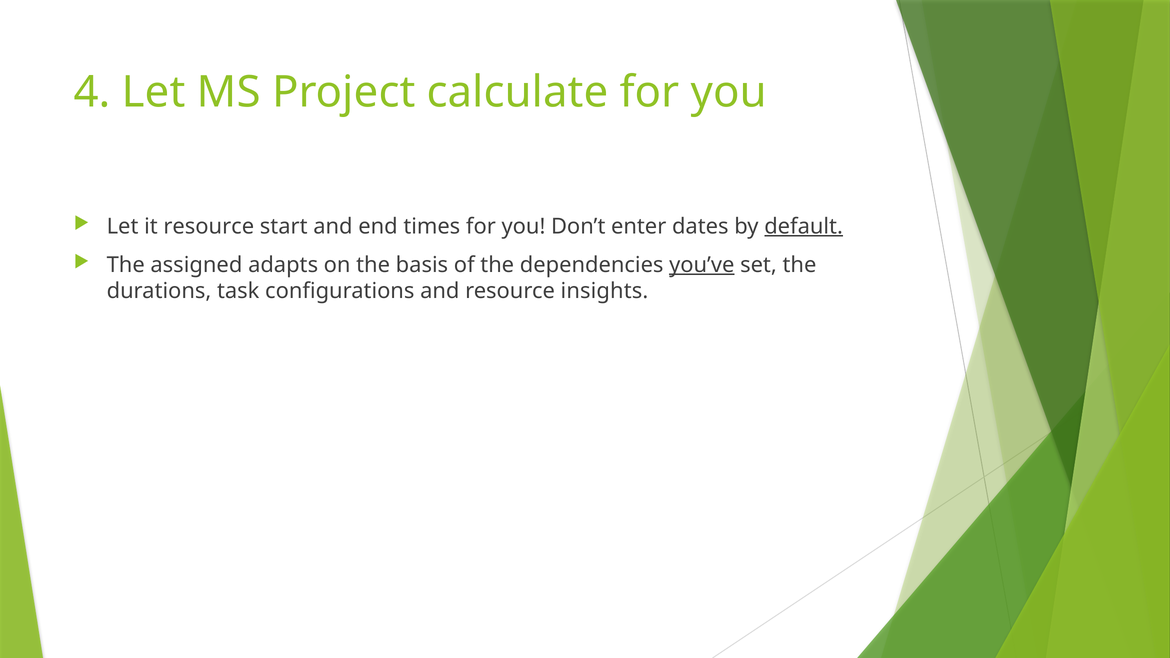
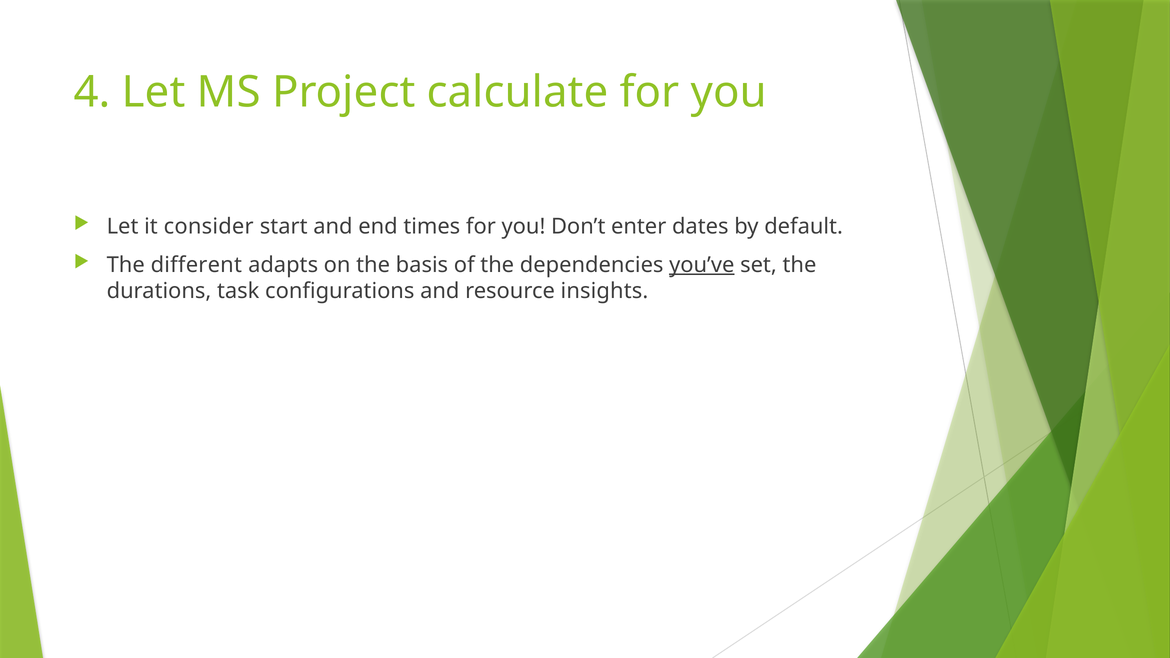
it resource: resource -> consider (209, 226)
default underline: present -> none (804, 226)
assigned: assigned -> different (196, 265)
